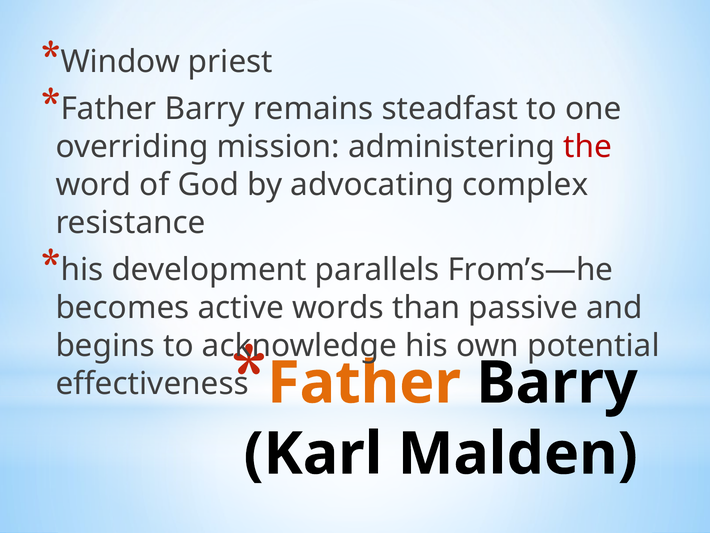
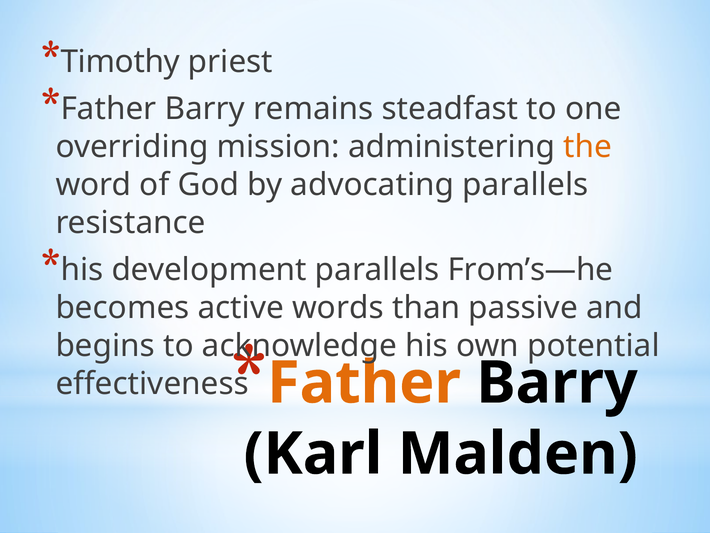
Window: Window -> Timothy (120, 62)
the colour: red -> orange (588, 147)
advocating complex: complex -> parallels (525, 185)
